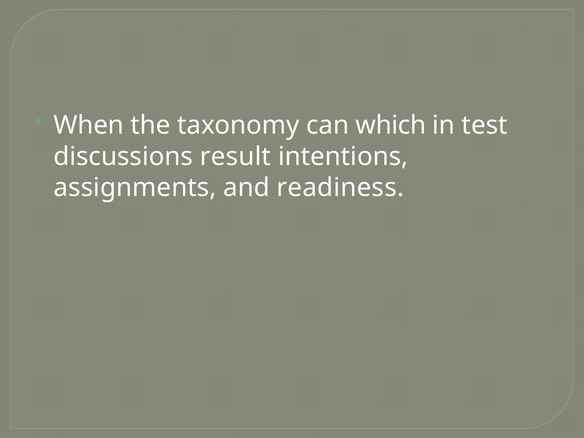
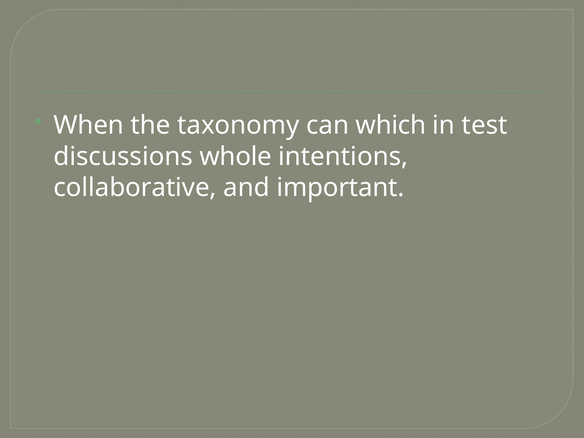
result: result -> whole (236, 157)
assignments: assignments -> collaborative (135, 188)
readiness: readiness -> important (341, 188)
